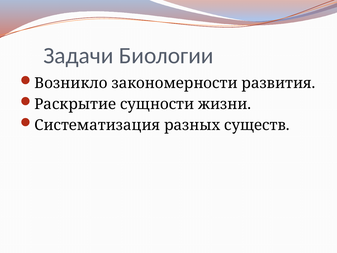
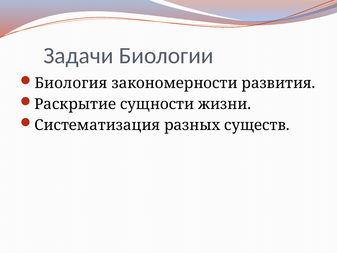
Возникло: Возникло -> Биология (71, 83)
